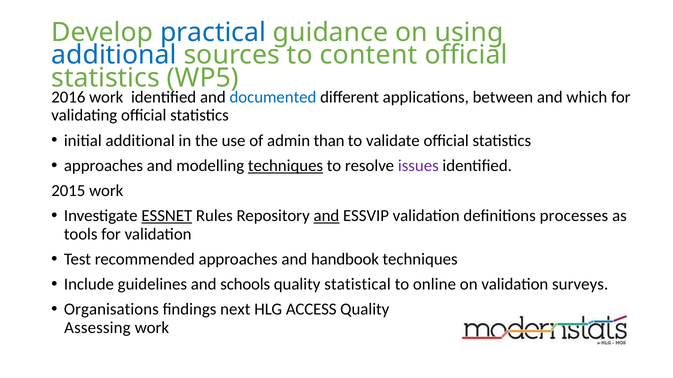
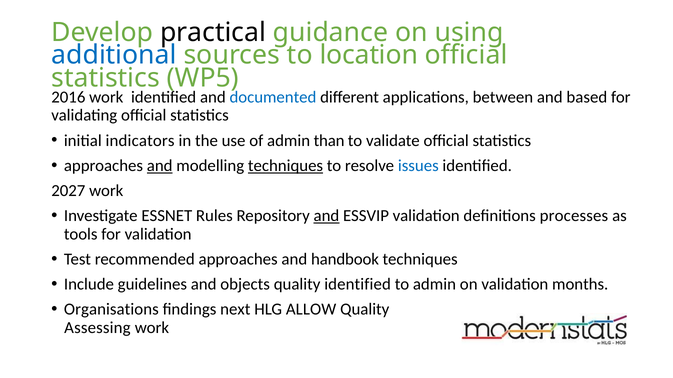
practical colour: blue -> black (213, 32)
content: content -> location (369, 55)
which: which -> based (587, 97)
initial additional: additional -> indicators (140, 141)
and underline: none -> present (160, 166)
issues colour: purple -> blue (418, 166)
2015: 2015 -> 2027 (68, 191)
ESSNET underline: present -> none (167, 216)
schools: schools -> objects (245, 285)
quality statistical: statistical -> identified (358, 285)
to online: online -> admin (434, 285)
surveys: surveys -> months (580, 285)
ACCESS: ACCESS -> ALLOW (311, 310)
